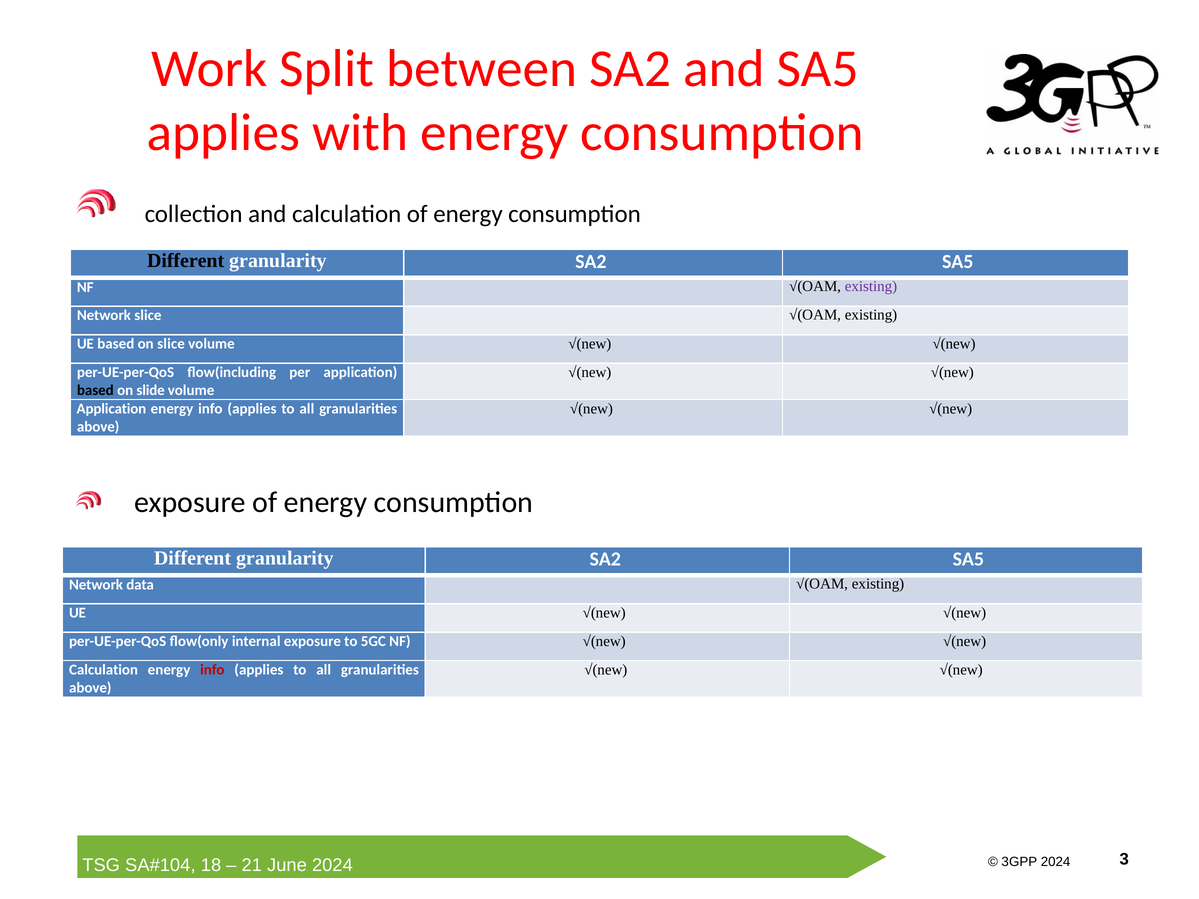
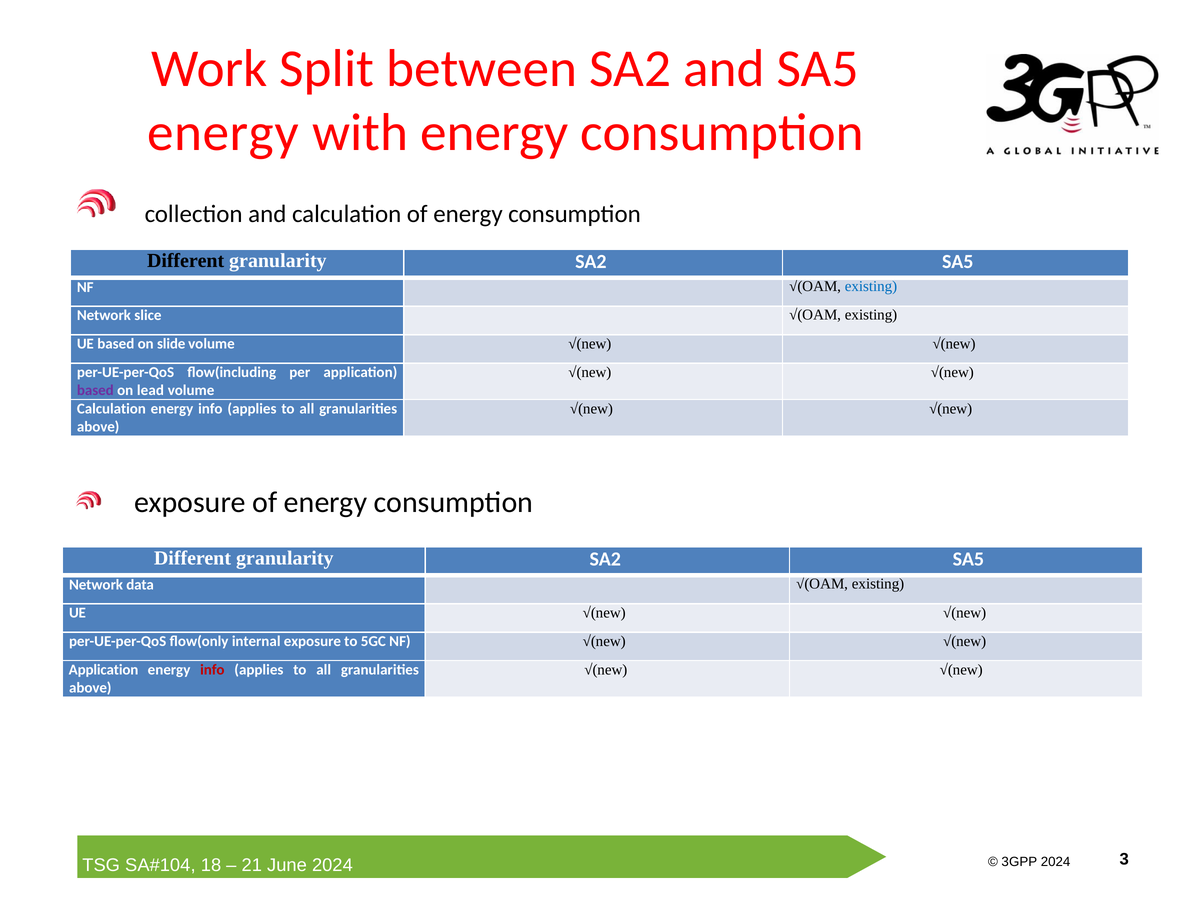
applies: applies -> energy (223, 133)
existing colour: purple -> blue (871, 286)
on slice: slice -> slide (171, 344)
based colour: black -> purple (95, 391)
slide: slide -> lead (150, 391)
Application: Application -> Calculation (111, 409)
Calculation: Calculation -> Application (104, 670)
